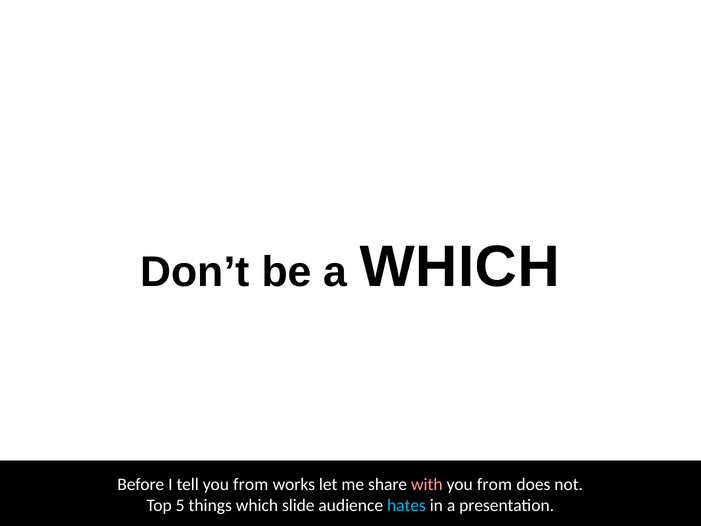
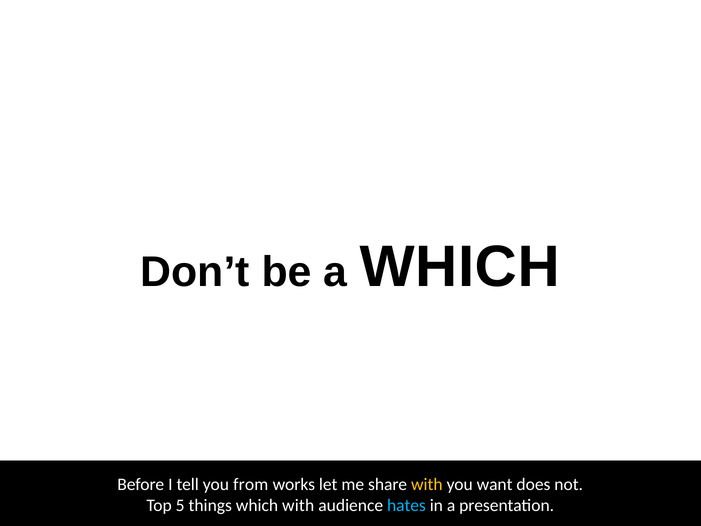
with colour: pink -> yellow (427, 484)
from: from -> want (495, 484)
which slide: slide -> with (298, 505)
